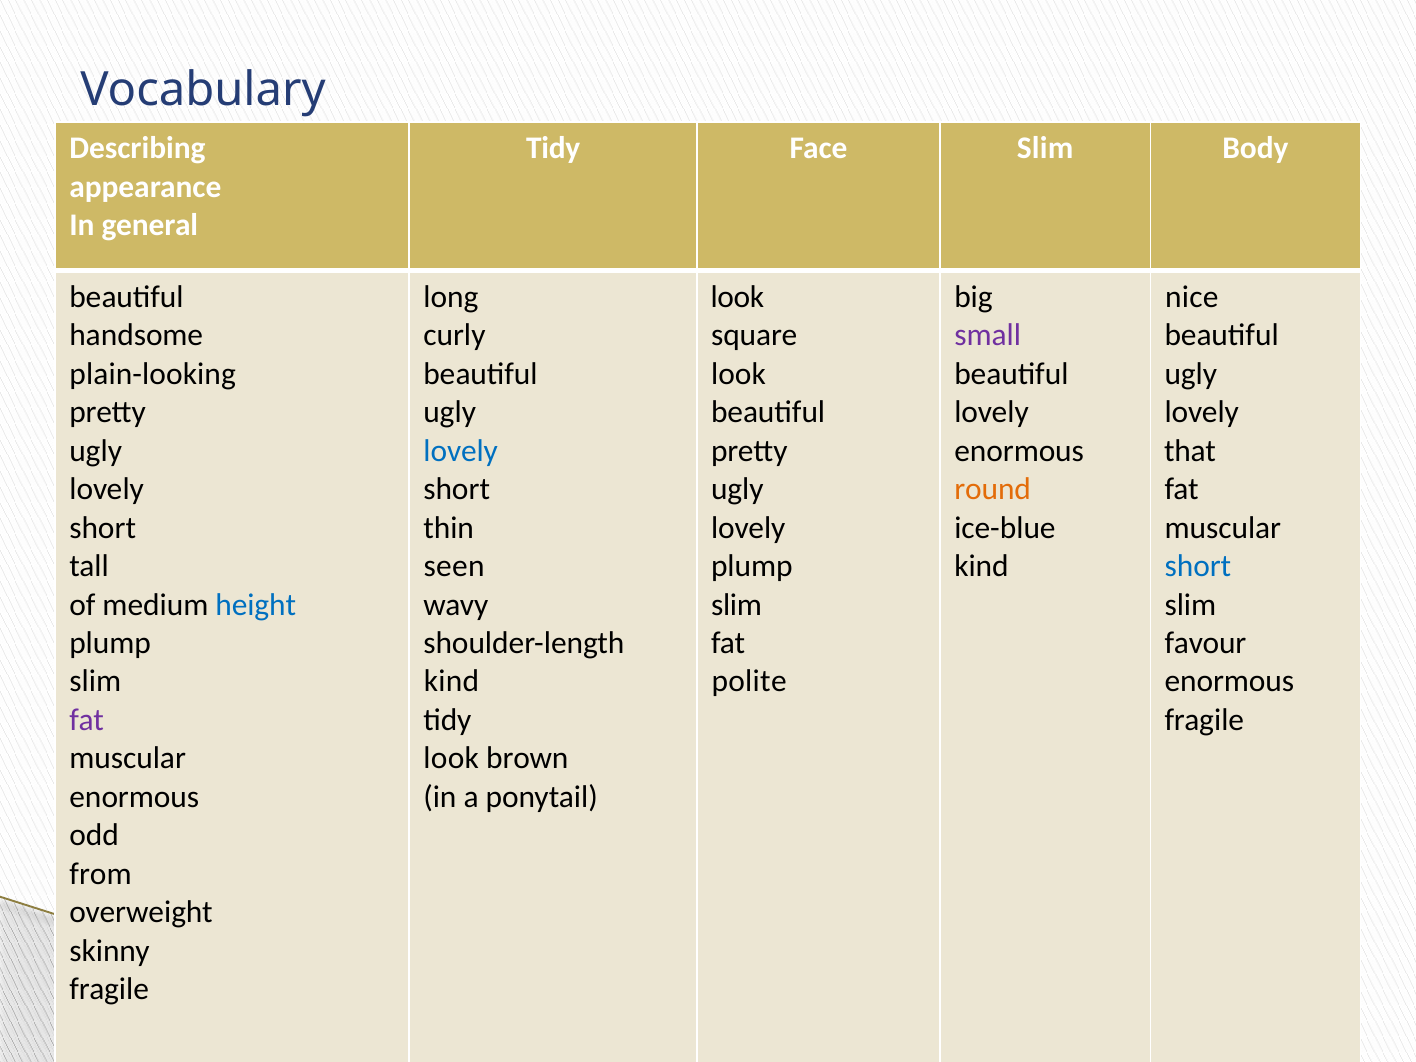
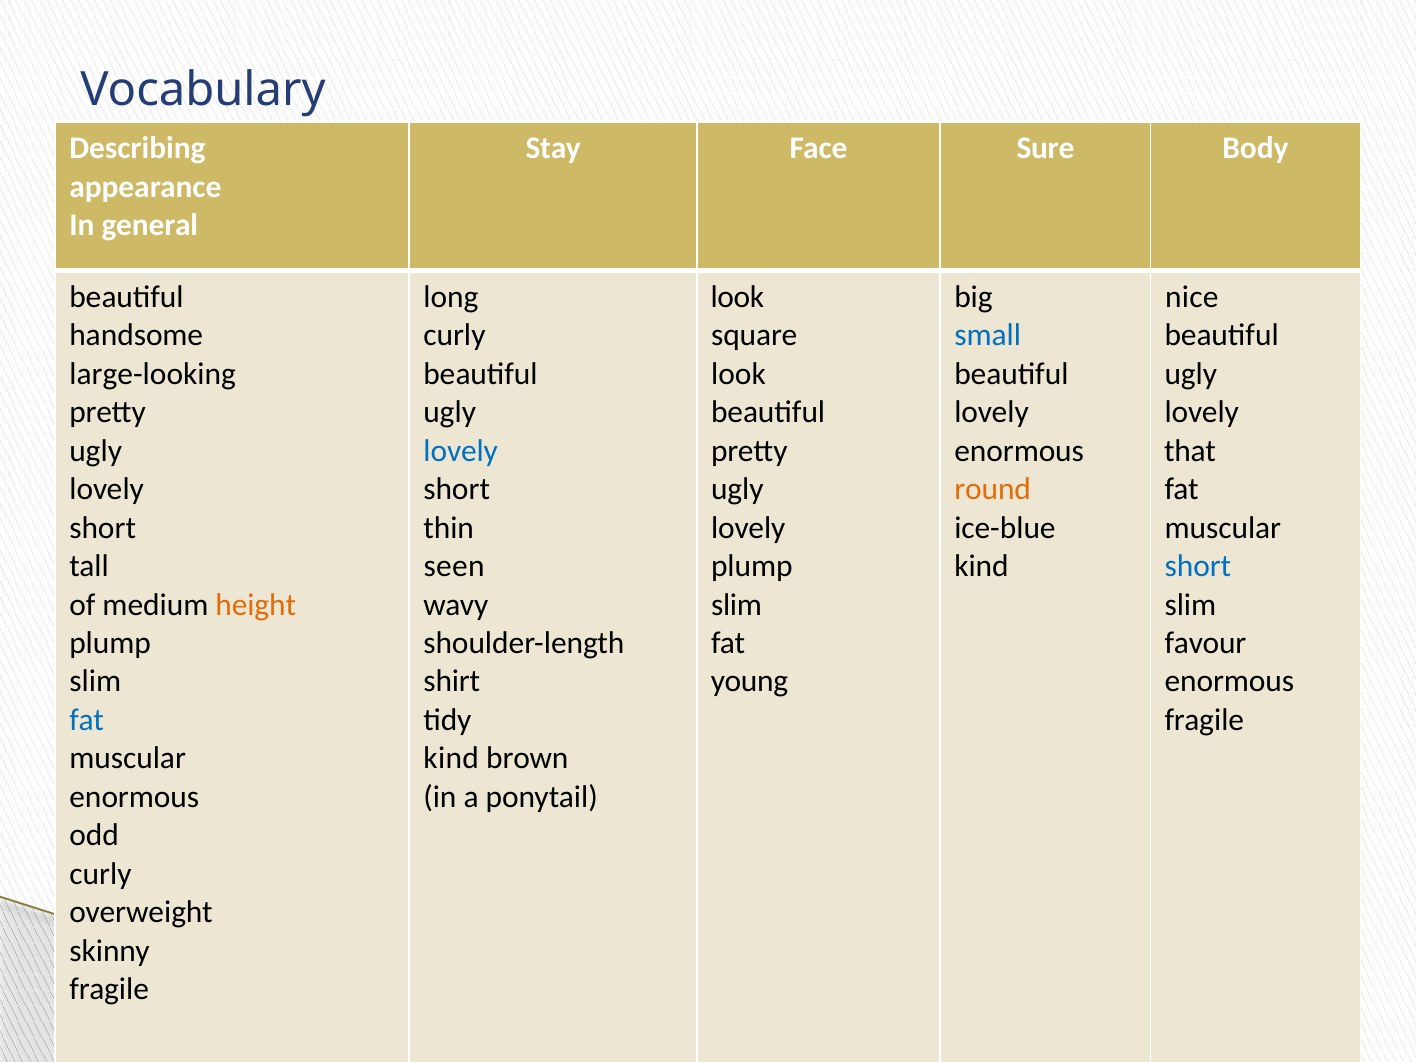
Tidy: Tidy -> Stay (553, 148)
Face Slim: Slim -> Sure (1045, 148)
small colour: purple -> blue (988, 335)
plain-looking: plain-looking -> large-looking (153, 374)
height colour: blue -> orange (256, 605)
kind: kind -> shirt (452, 682)
polite: polite -> young (749, 682)
fat colour: purple -> blue (87, 720)
look: look -> kind (451, 759)
from: from -> curly (101, 874)
